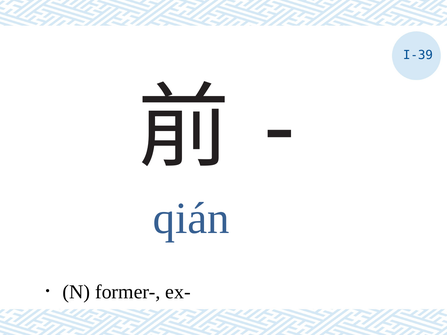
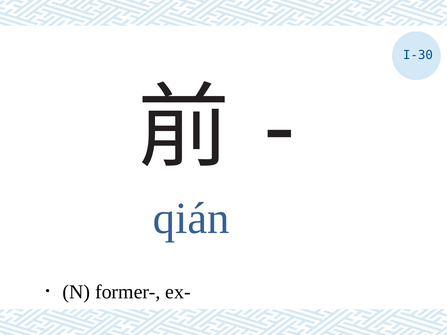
I-39: I-39 -> I-30 (418, 55)
